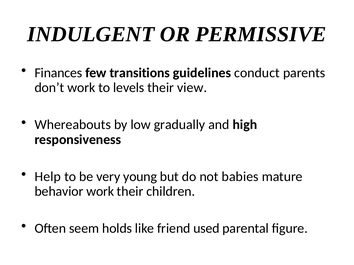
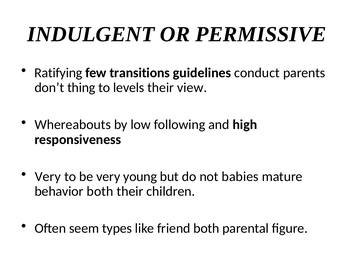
Finances: Finances -> Ratifying (58, 73)
don’t work: work -> thing (81, 88)
gradually: gradually -> following (179, 125)
Help: Help -> Very (48, 177)
behavior work: work -> both (100, 192)
holds: holds -> types (117, 229)
friend used: used -> both (206, 229)
